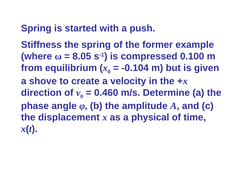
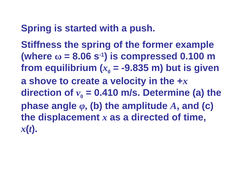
8.05: 8.05 -> 8.06 (82, 56)
-0.104: -0.104 -> -9.835 (135, 68)
0.460: 0.460 -> 0.410 (106, 93)
physical: physical -> directed (150, 117)
